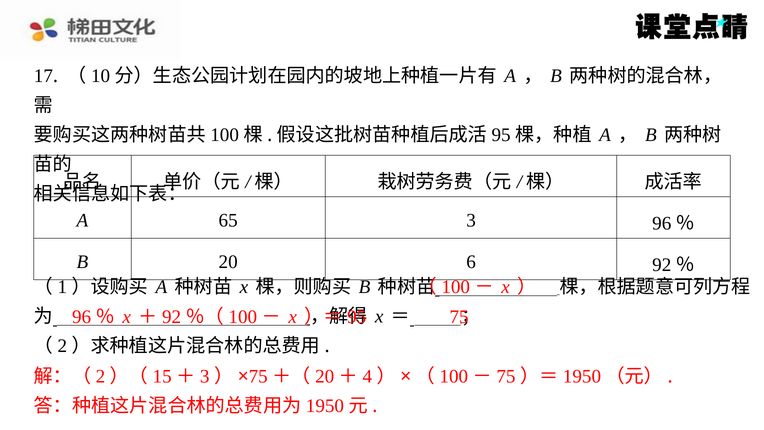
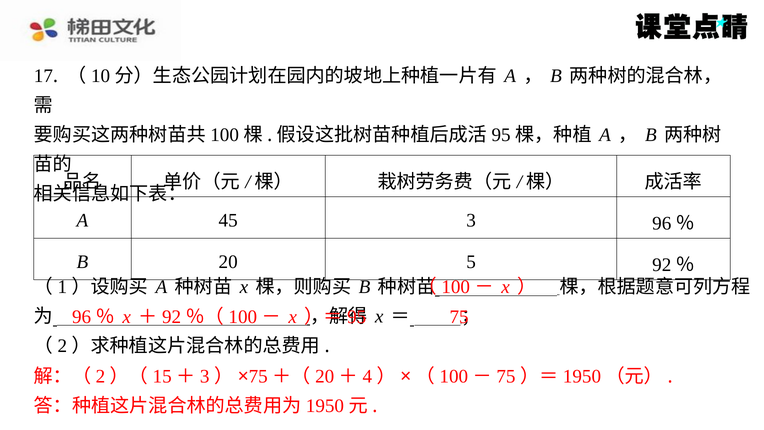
65: 65 -> 45 (228, 221)
6: 6 -> 5 (471, 262)
